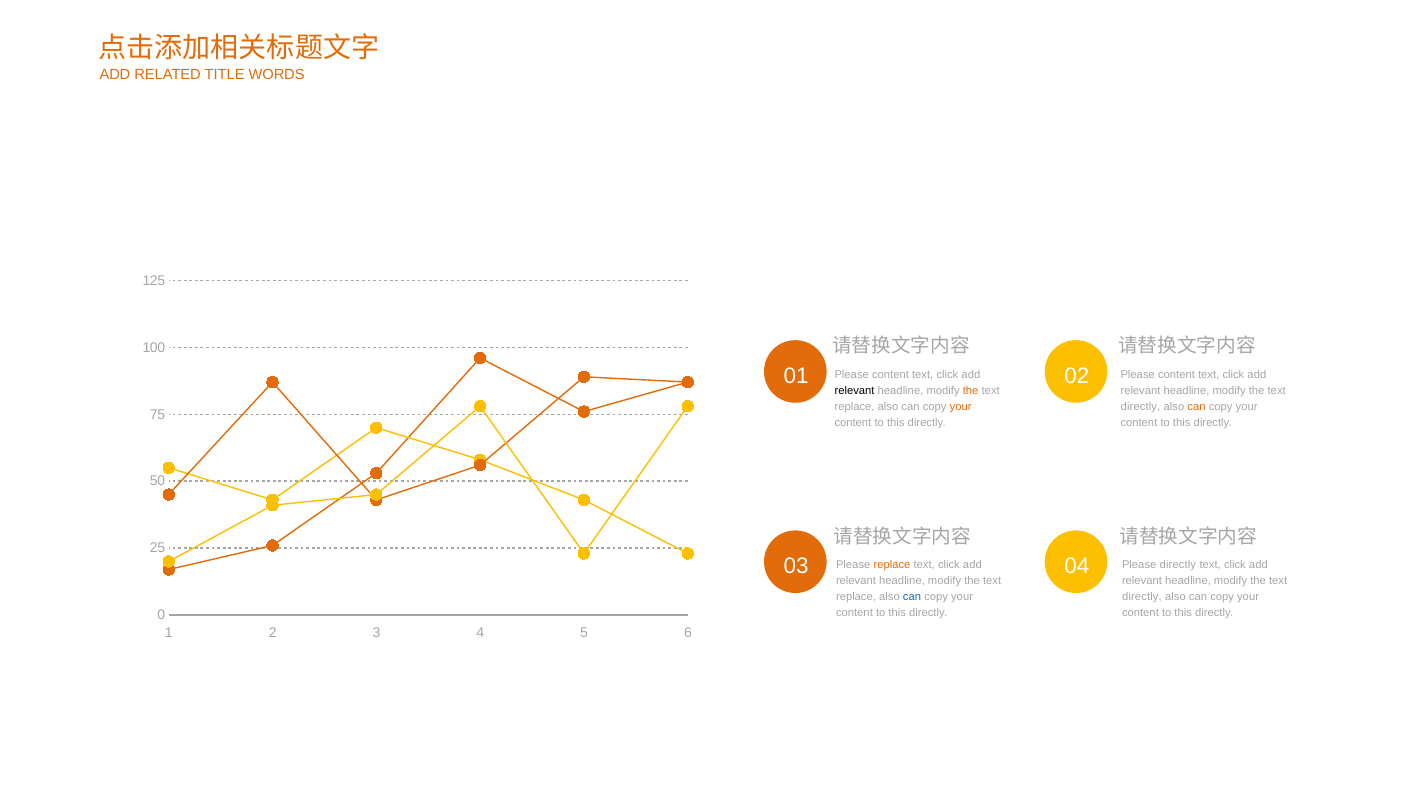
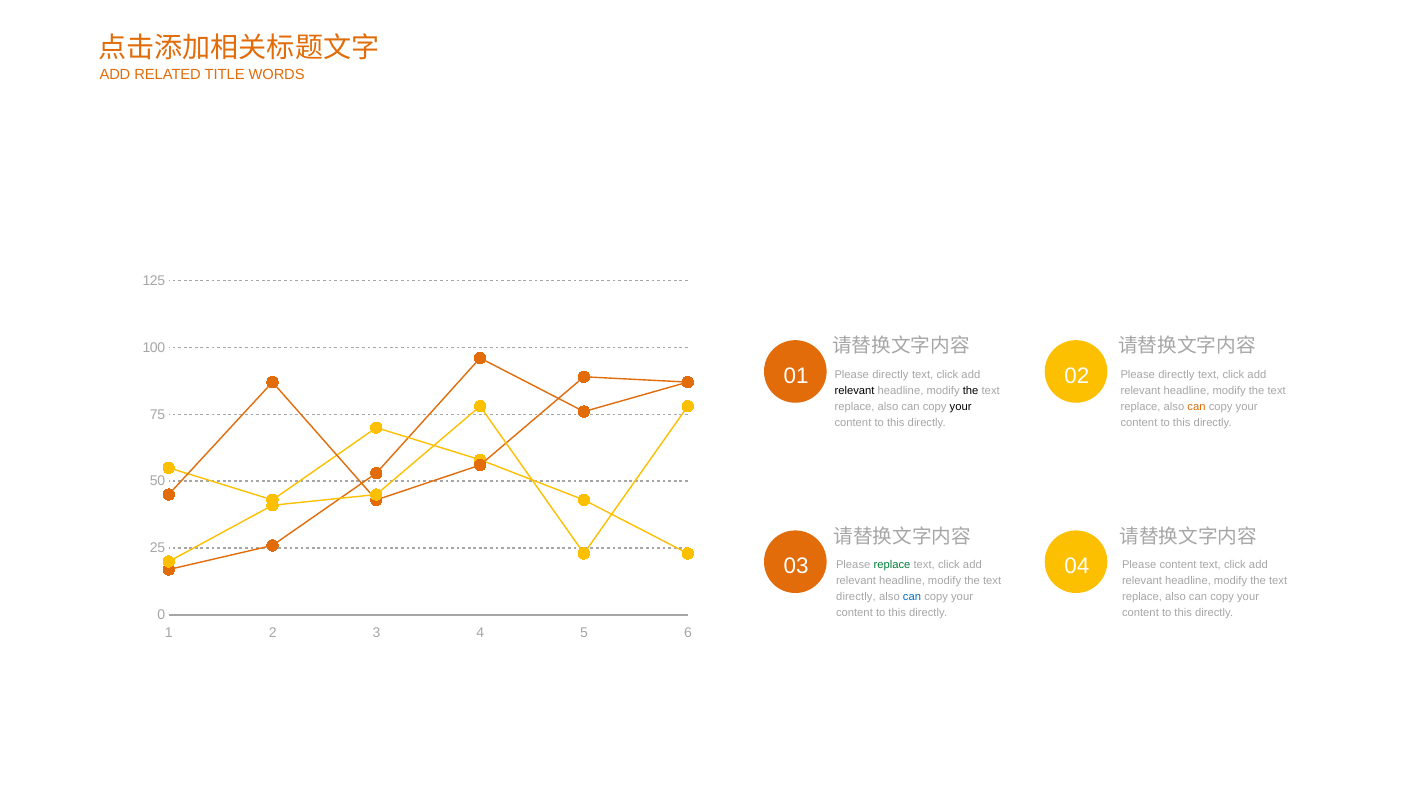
content: content -> directly (890, 375)
content: content -> directly (1176, 375)
the colour: orange -> black (971, 391)
your colour: orange -> black (961, 407)
directly: directly -> replace (1141, 407)
replace colour: orange -> green (892, 565)
Please directly: directly -> content (1178, 565)
replace: replace -> directly (856, 597)
directly: directly -> replace (1142, 597)
